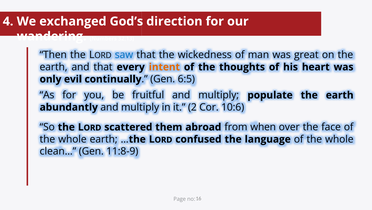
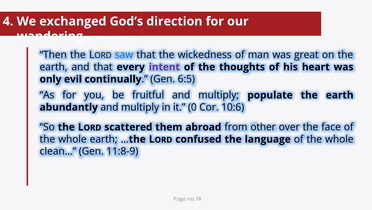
intent colour: orange -> purple (164, 67)
it 2: 2 -> 0 (192, 107)
when: when -> other (263, 127)
